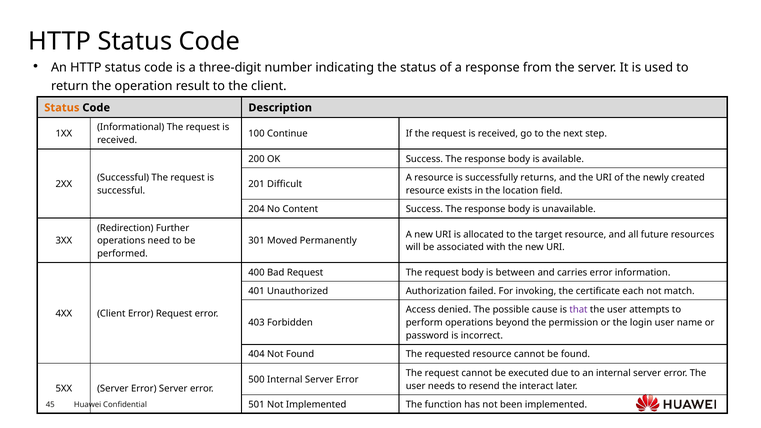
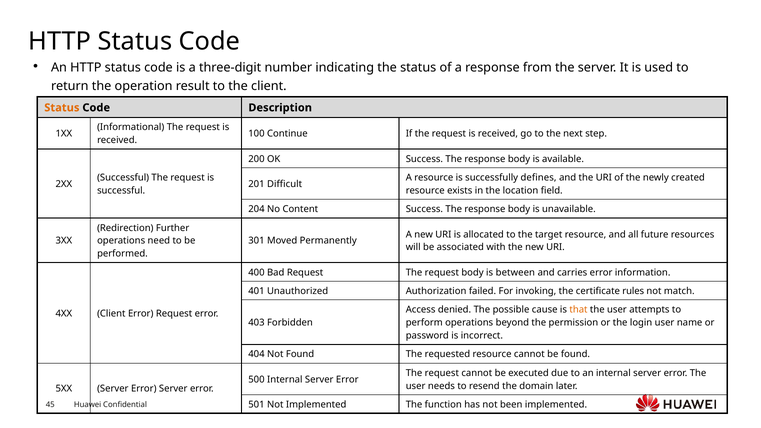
returns: returns -> defines (539, 178)
each: each -> rules (633, 291)
that colour: purple -> orange (579, 310)
interact: interact -> domain (536, 386)
